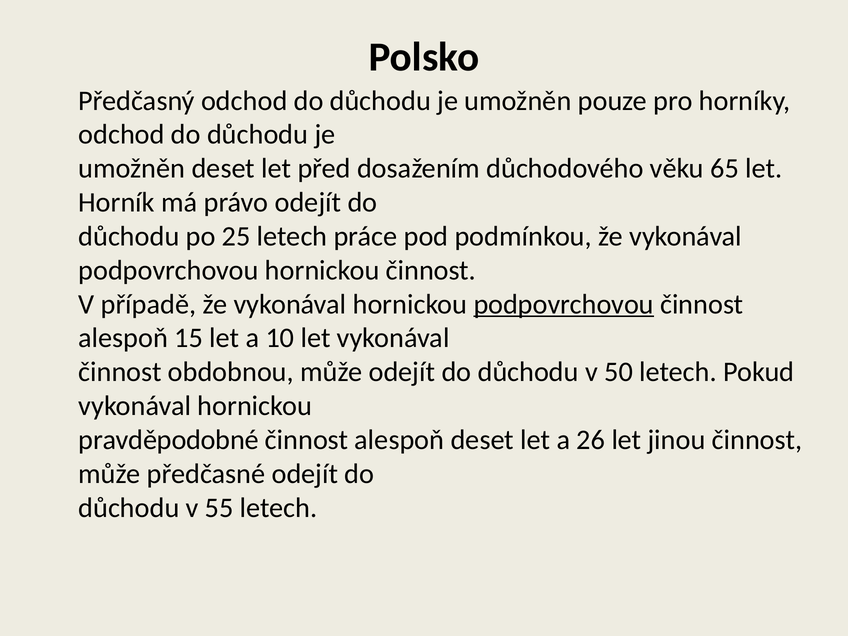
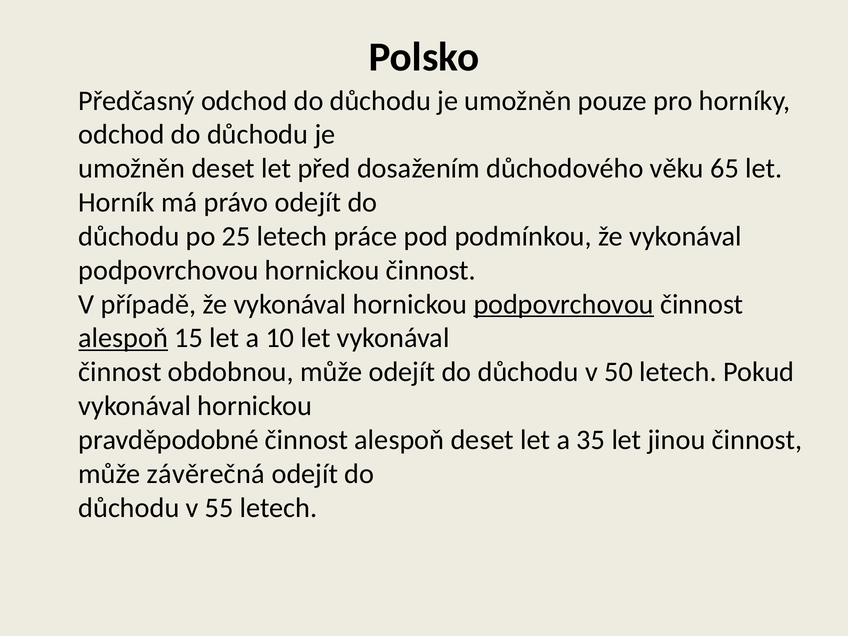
alespoň underline: none -> present (123, 338)
26: 26 -> 35 (591, 440)
předčasné: předčasné -> závěrečná (206, 474)
